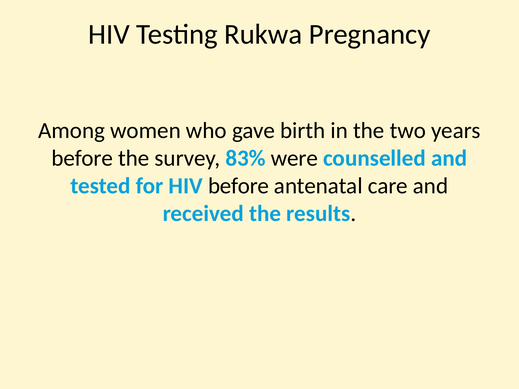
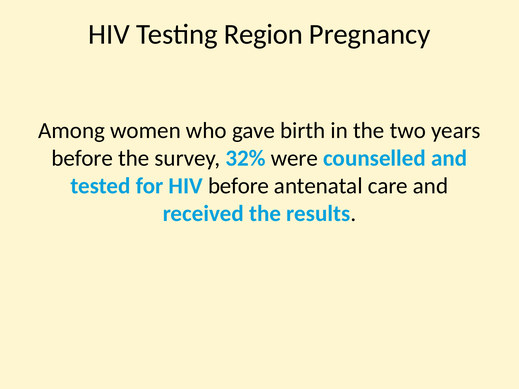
Rukwa: Rukwa -> Region (263, 34)
83%: 83% -> 32% (246, 158)
